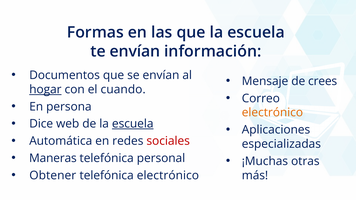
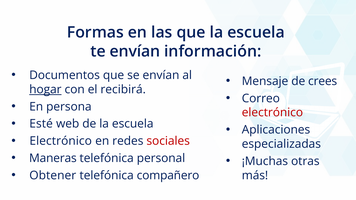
cuando: cuando -> recibirá (123, 90)
electrónico colour: orange -> red (272, 113)
Dice: Dice -> Esté (41, 124)
escuela underline: present -> none (133, 124)
Automática: Automática -> Electrónico (61, 141)
telefónica electrónico: electrónico -> compañero (168, 176)
